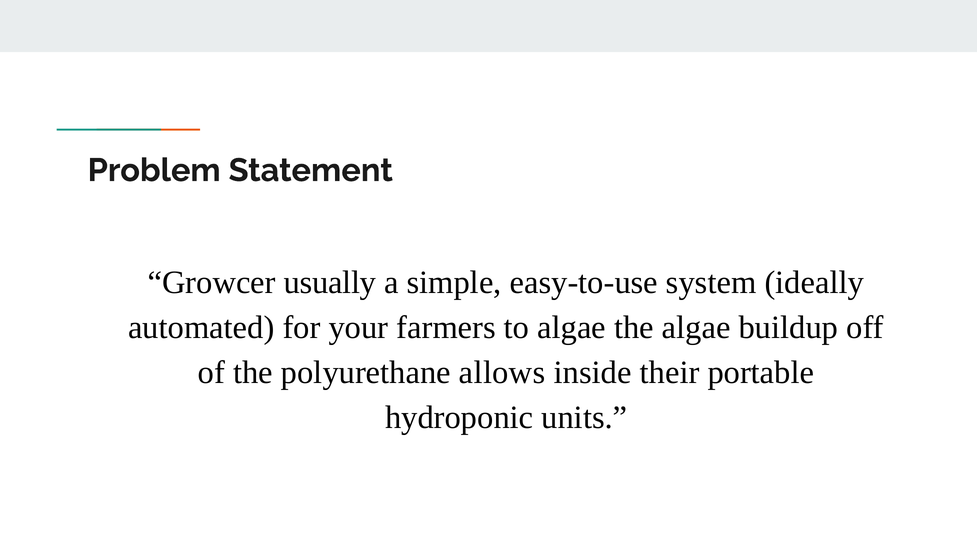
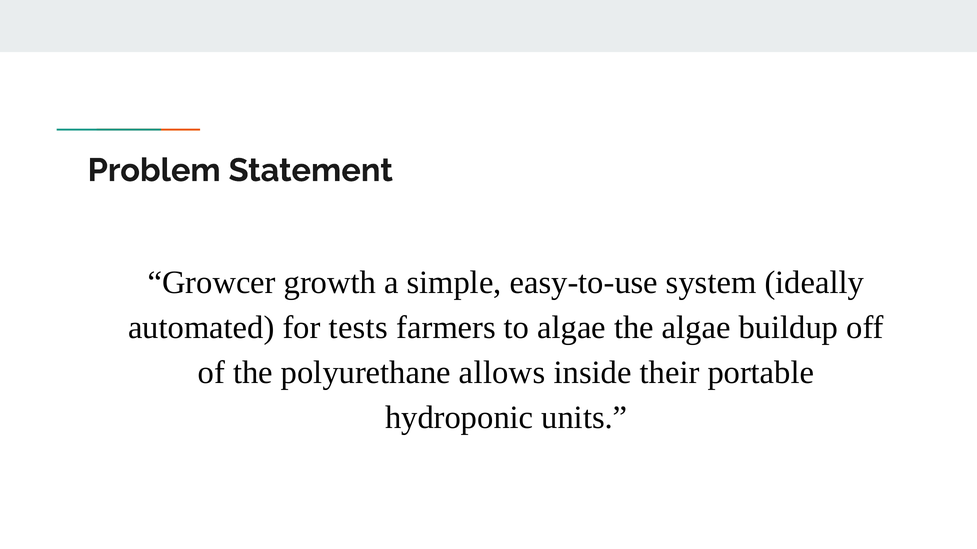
usually: usually -> growth (330, 283)
your: your -> tests (358, 328)
